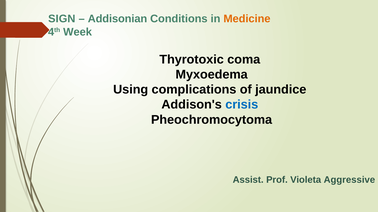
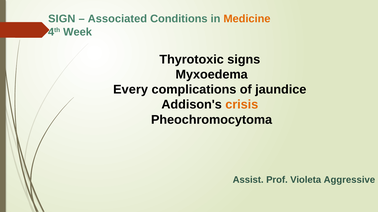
Addisonian: Addisonian -> Associated (117, 19)
coma: coma -> signs (244, 60)
Using: Using -> Every (131, 90)
crisis colour: blue -> orange (242, 105)
